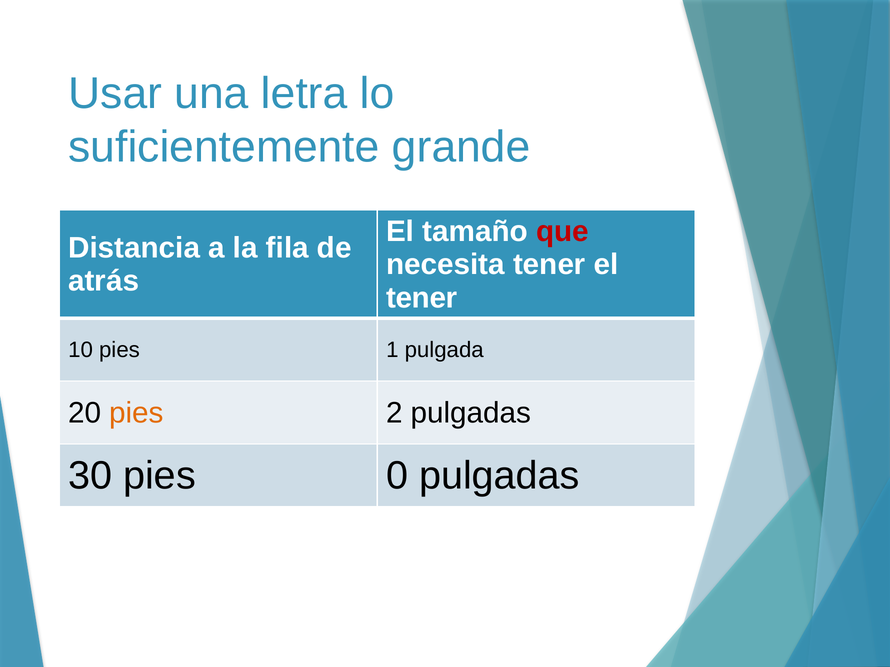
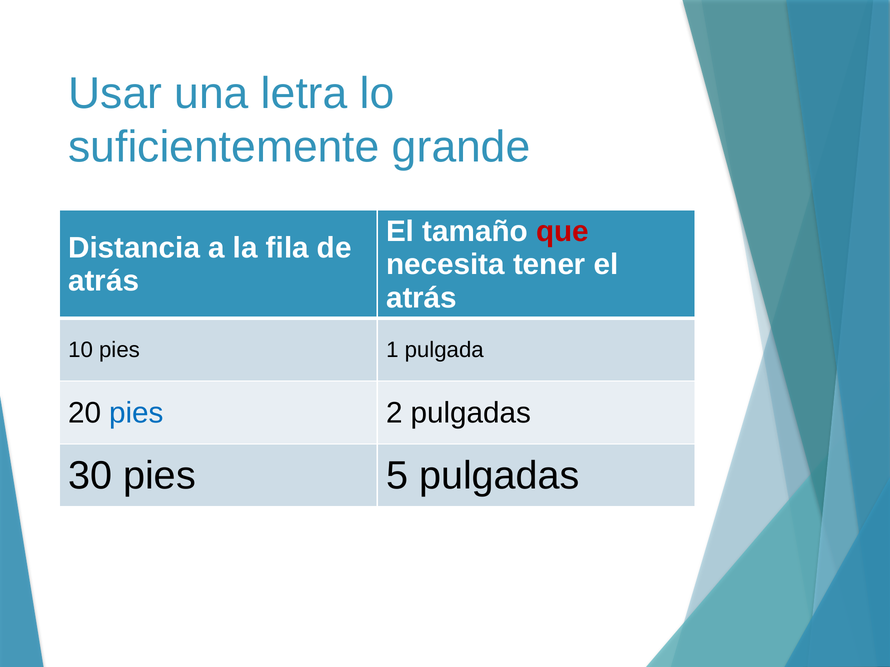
tener: tener -> atrás (422, 298)
pies colour: orange -> blue (137, 413)
0: 0 -> 5 (397, 476)
